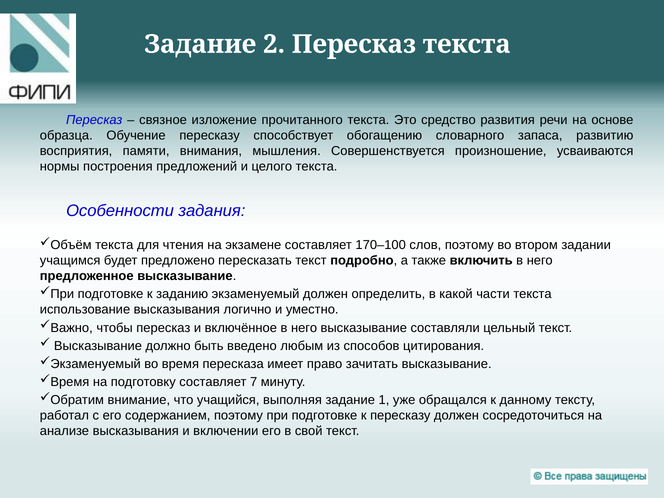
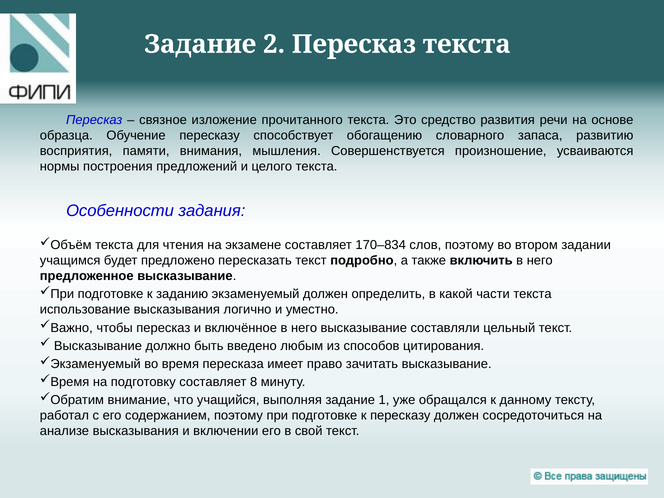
170–100: 170–100 -> 170–834 (381, 245)
7: 7 -> 8 (254, 382)
